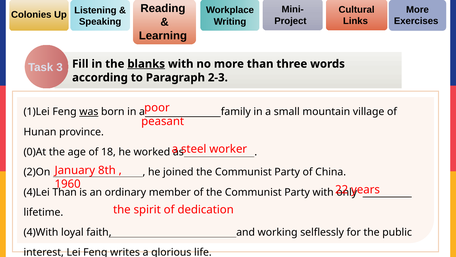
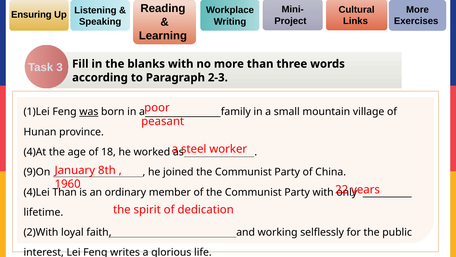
Colonies: Colonies -> Ensuring (31, 15)
blanks underline: present -> none (146, 64)
0)At: 0)At -> 4)At (35, 152)
2)On: 2)On -> 9)On (37, 172)
4)With: 4)With -> 2)With (41, 232)
